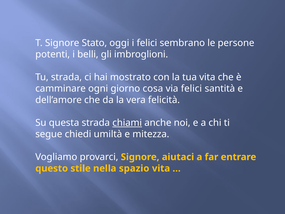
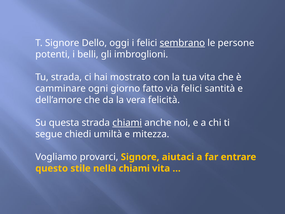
Stato: Stato -> Dello (94, 43)
sembrano underline: none -> present (182, 43)
cosa: cosa -> fatto (153, 88)
nella spazio: spazio -> chiami (134, 168)
